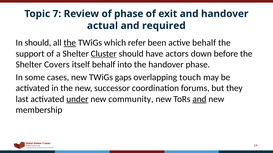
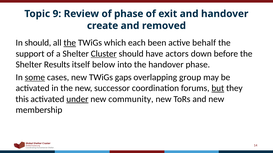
7: 7 -> 9 (57, 14)
actual: actual -> create (103, 26)
required: required -> removed (164, 26)
refer: refer -> each (137, 43)
Covers: Covers -> Results (57, 65)
itself behalf: behalf -> below (104, 65)
some underline: none -> present (35, 78)
touch: touch -> group (190, 78)
but underline: none -> present (218, 89)
last: last -> this (22, 99)
and underline: present -> none (199, 99)
